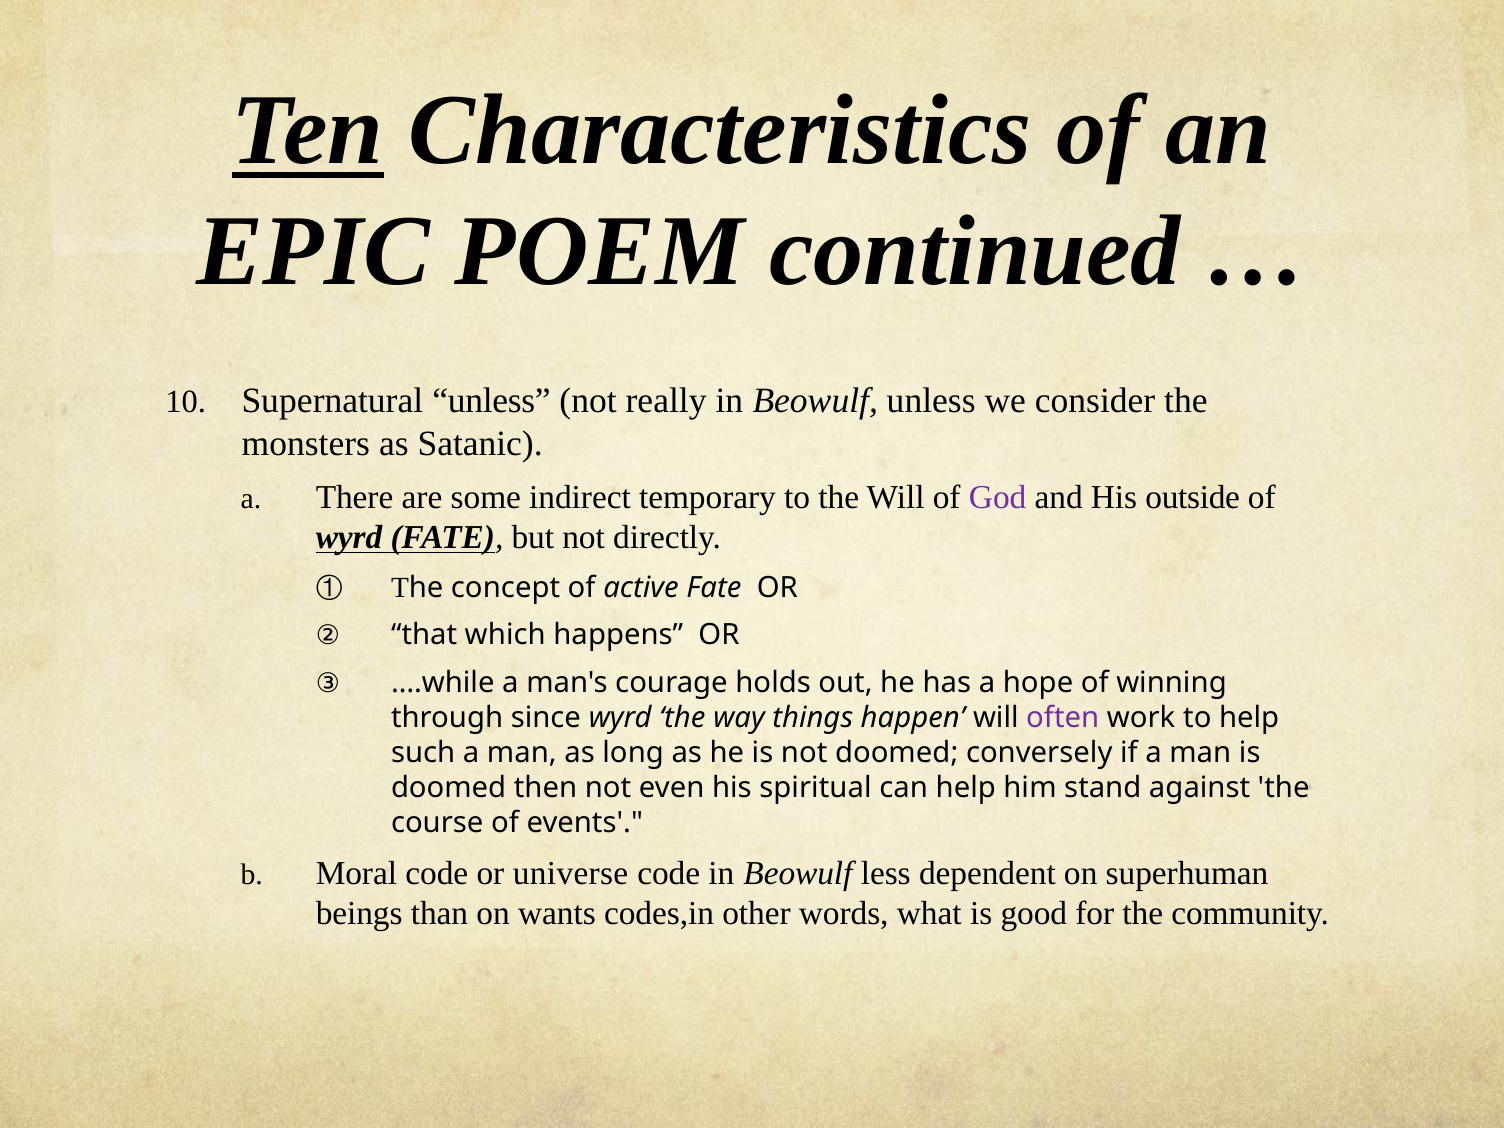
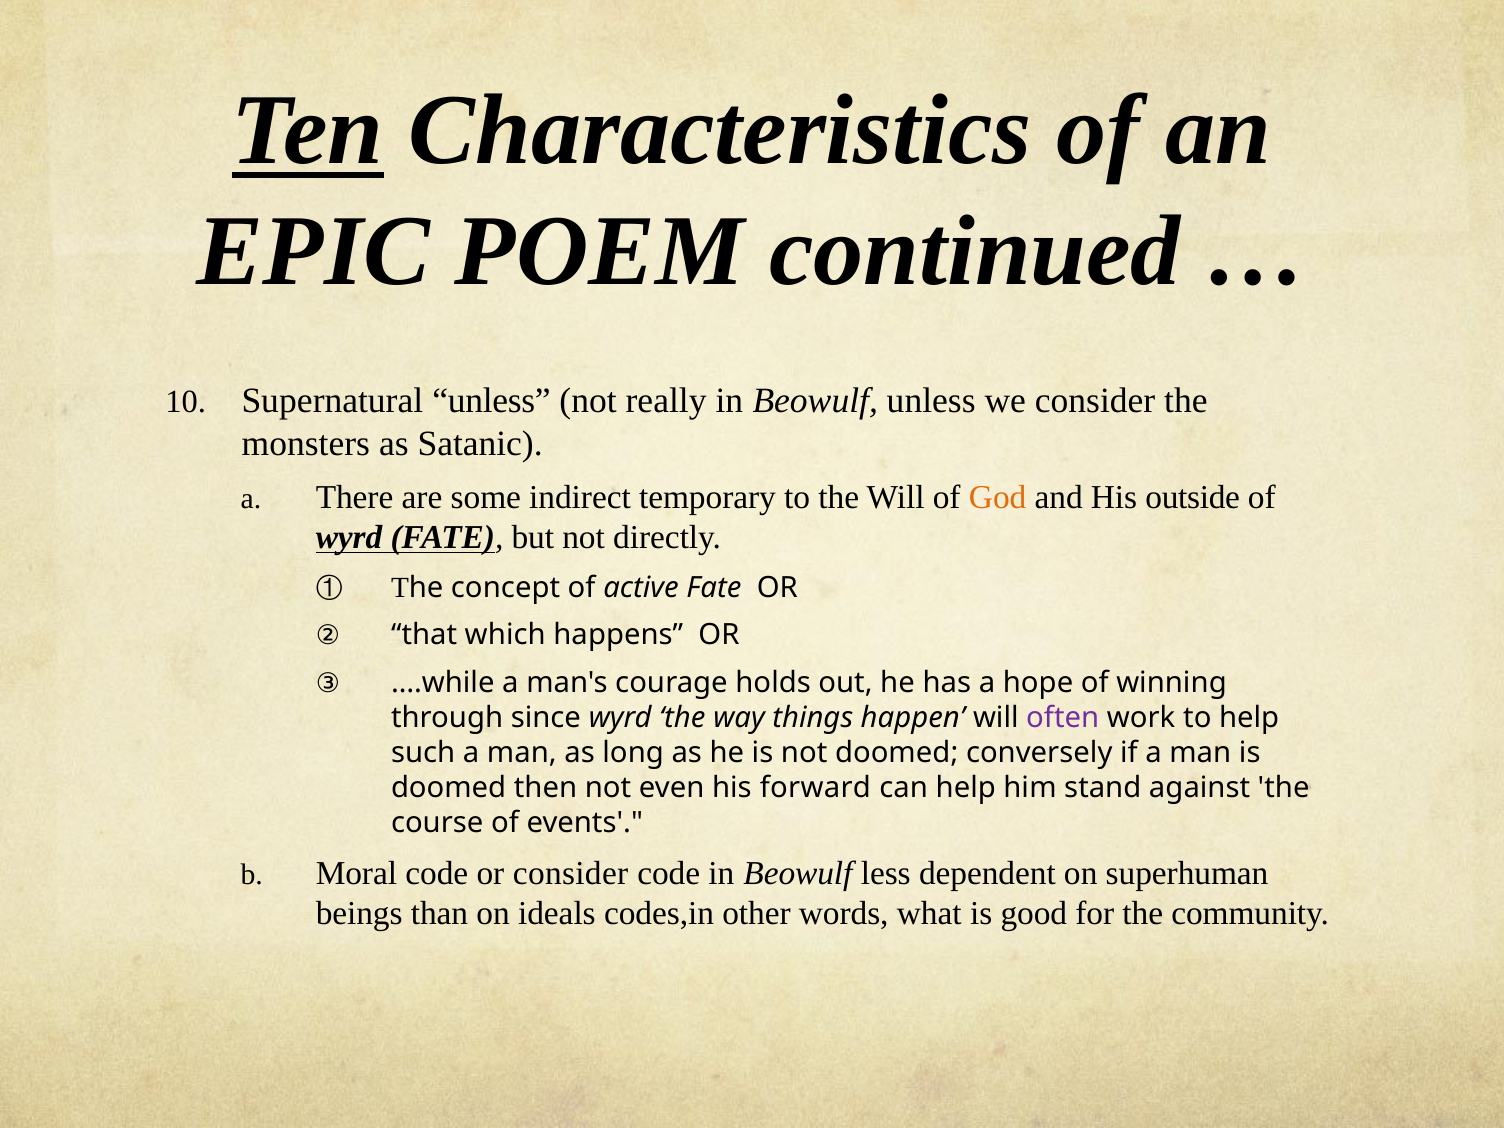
God colour: purple -> orange (998, 498)
spiritual: spiritual -> forward (815, 788)
or universe: universe -> consider (571, 874)
wants: wants -> ideals (557, 914)
